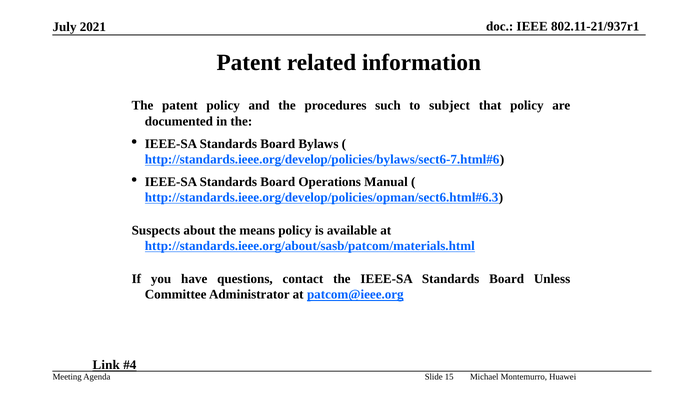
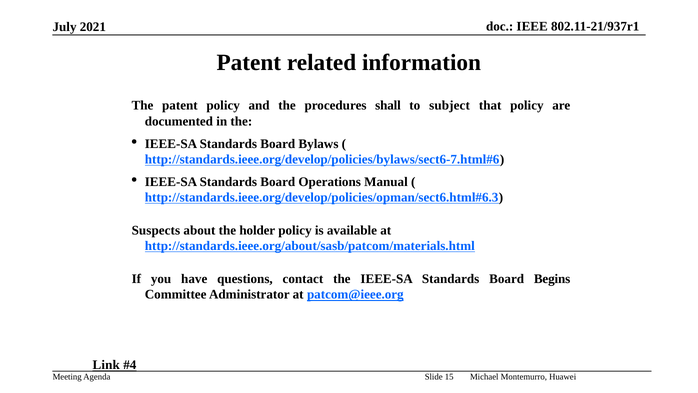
such: such -> shall (388, 106)
means: means -> holder (257, 230)
Unless: Unless -> Begins (552, 279)
